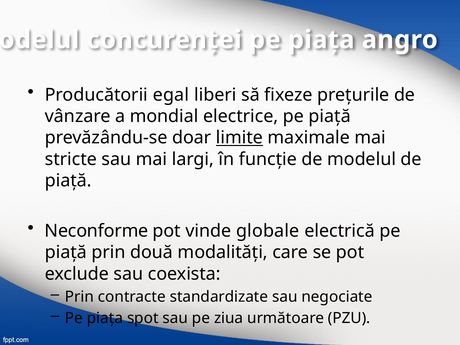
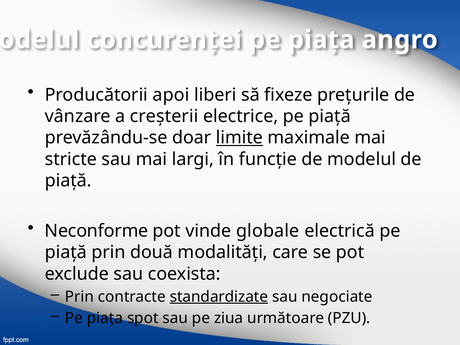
egal: egal -> apoi (171, 95)
mondial: mondial -> creşterii (164, 116)
standardizate underline: none -> present (219, 297)
